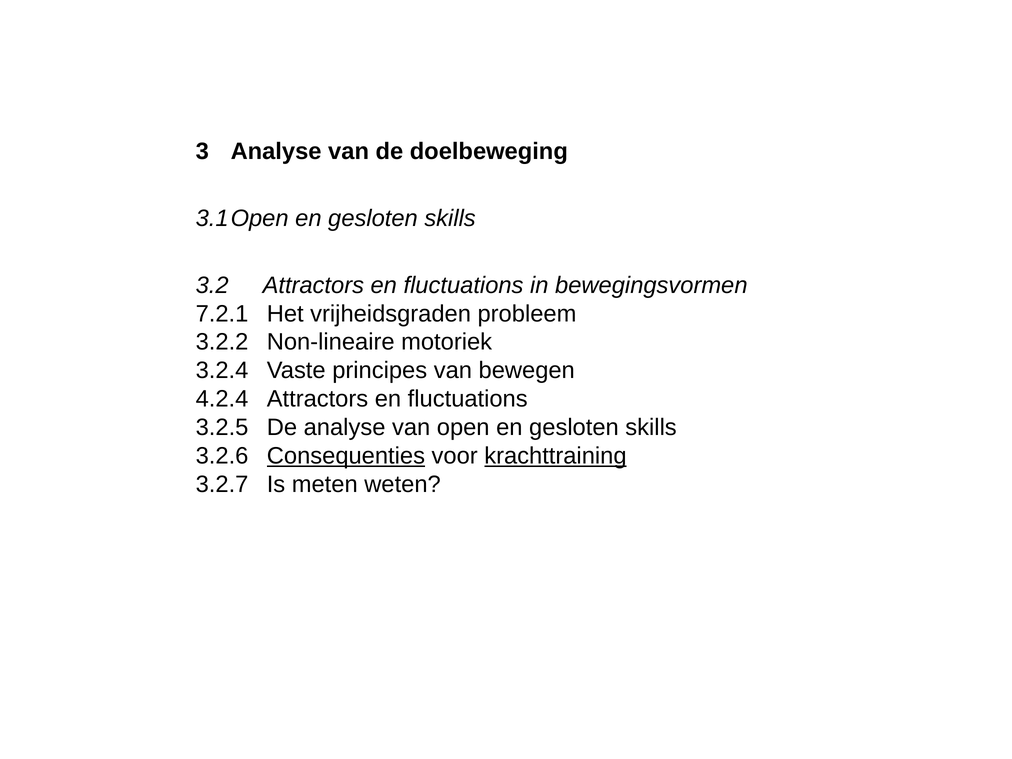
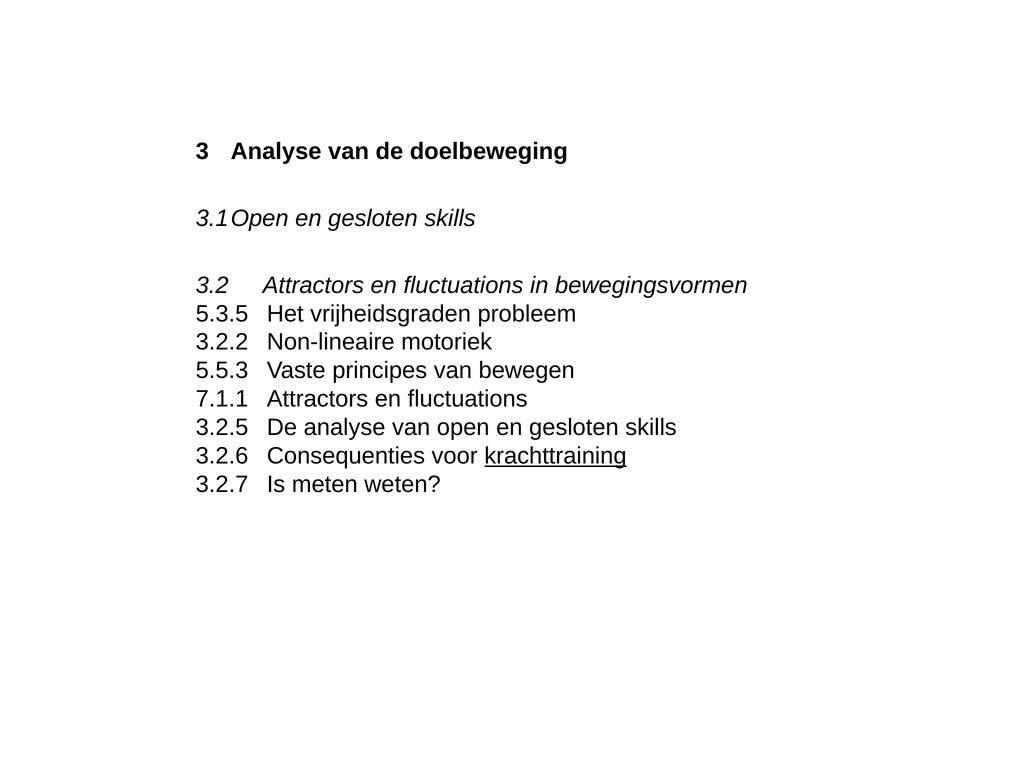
7.2.1: 7.2.1 -> 5.3.5 (222, 314)
3.2.4: 3.2.4 -> 5.5.3 (222, 371)
4.2.4: 4.2.4 -> 7.1.1 (222, 399)
Consequenties underline: present -> none (346, 456)
